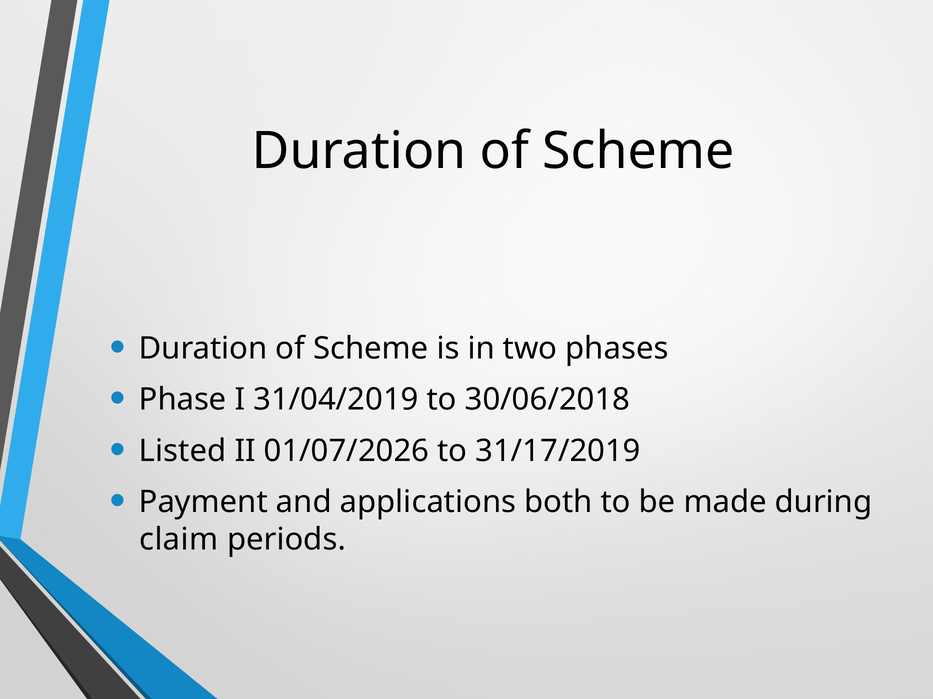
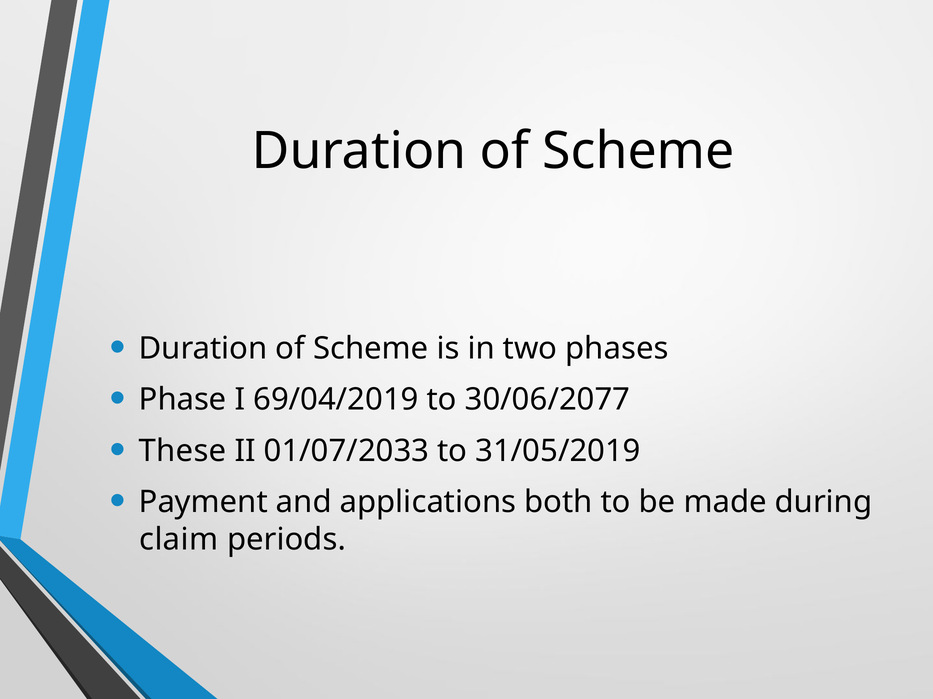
31/04/2019: 31/04/2019 -> 69/04/2019 (336, 400)
30/06/2018: 30/06/2018 -> 30/06/2077 (548, 400)
Listed: Listed -> These (182, 451)
01/07/2026: 01/07/2026 -> 01/07/2033 (346, 451)
31/17/2019: 31/17/2019 -> 31/05/2019 (558, 451)
